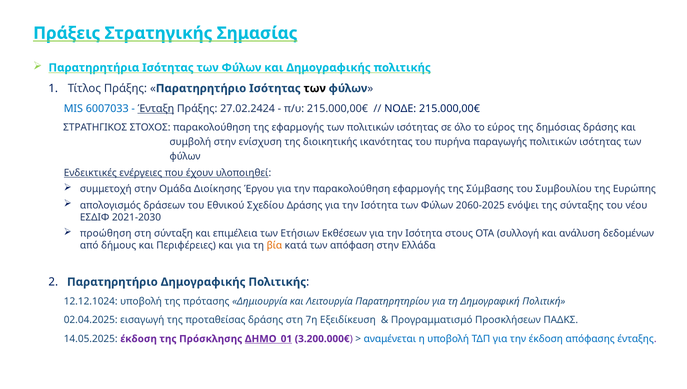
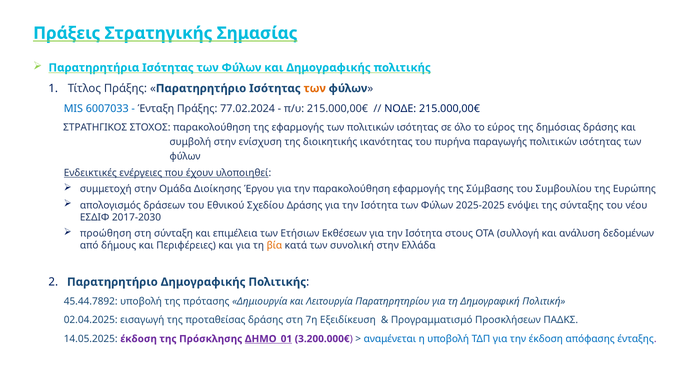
των colour: black -> orange (315, 88)
Ένταξη underline: present -> none (156, 108)
27.02.2424: 27.02.2424 -> 77.02.2024 (248, 108)
2060-2025: 2060-2025 -> 2025-2025 (480, 205)
2021-2030: 2021-2030 -> 2017-2030 (137, 217)
απόφαση: απόφαση -> συνολική (352, 246)
12.12.1024: 12.12.1024 -> 45.44.7892 (91, 301)
